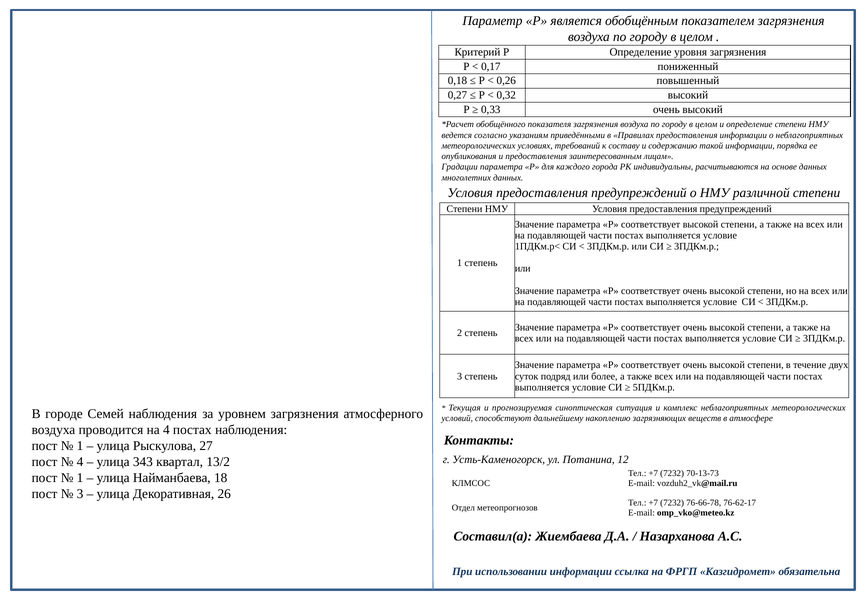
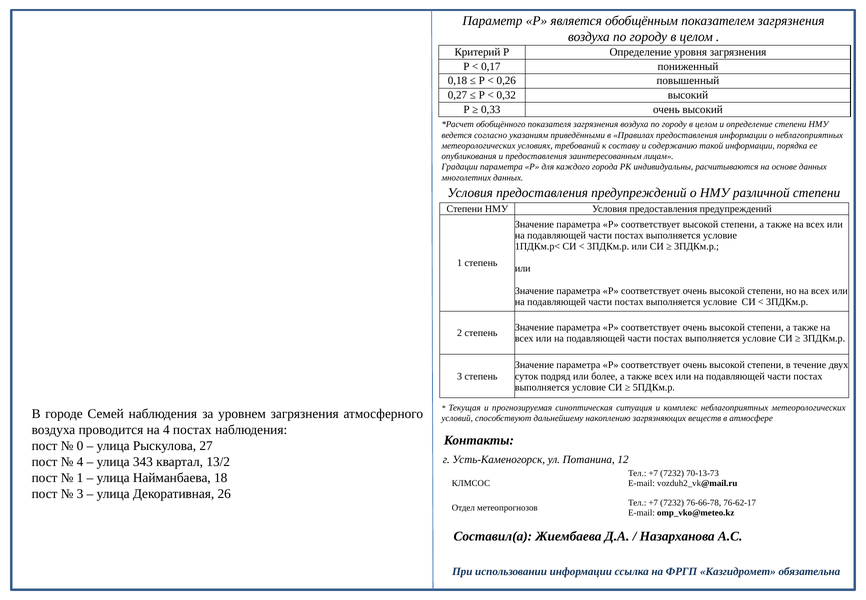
1: 1 -> 0 (80, 445)
